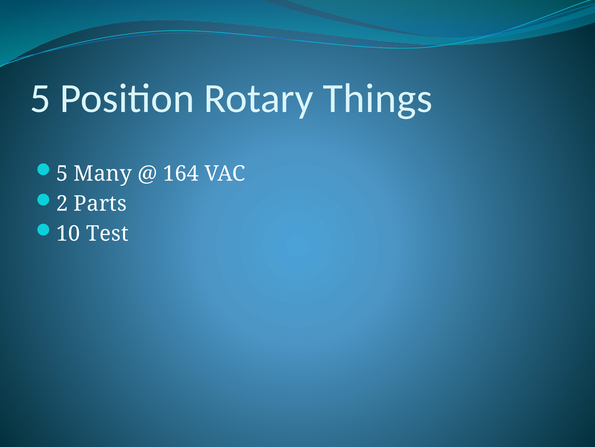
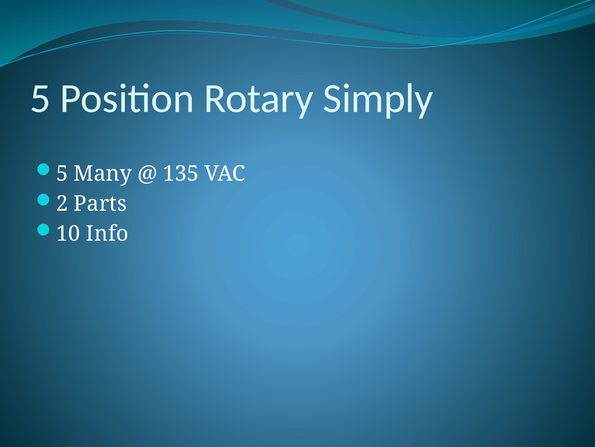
Things: Things -> Simply (378, 98)
164: 164 -> 135 (181, 173)
Test: Test -> Info (107, 233)
